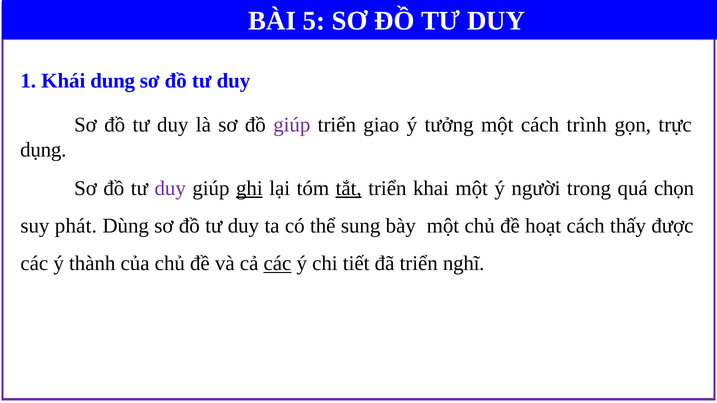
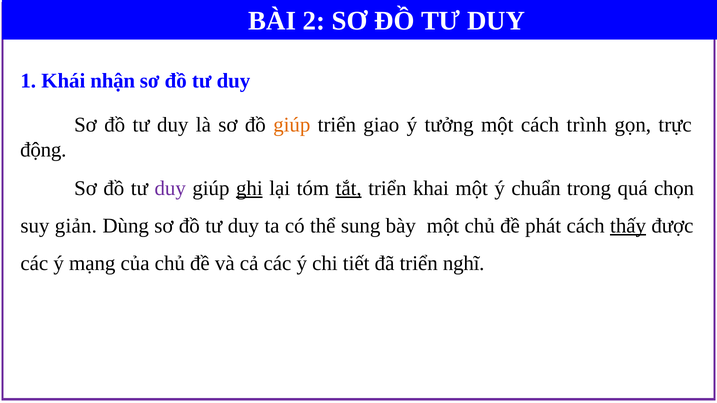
5: 5 -> 2 (314, 21)
dung: dung -> nhận (113, 81)
giúp colour: purple -> orange (292, 125)
dụng: dụng -> động (43, 150)
người: người -> chuẩn (536, 188)
phát: phát -> giản (76, 226)
hoạt: hoạt -> phát (543, 226)
thấy underline: none -> present (628, 226)
thành: thành -> mạng (92, 264)
các underline: present -> none (277, 264)
